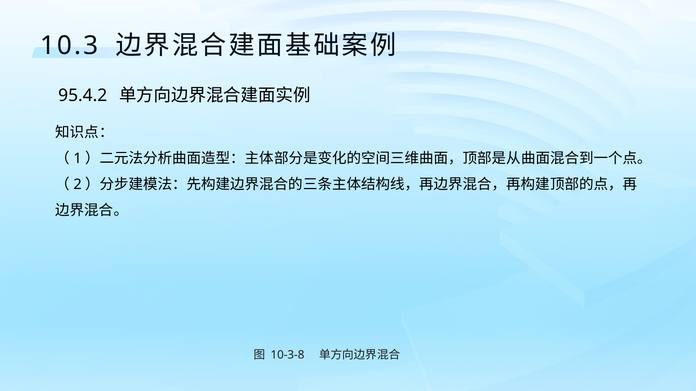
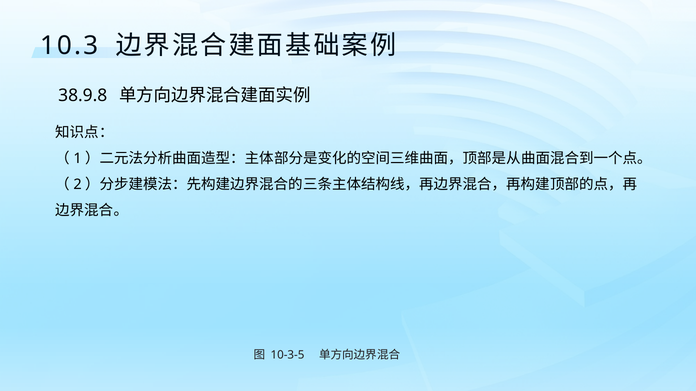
95.4.2: 95.4.2 -> 38.9.8 (83, 95)
10-3-8: 10-3-8 -> 10-3-5 (287, 355)
